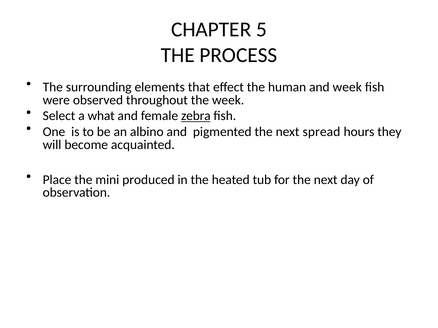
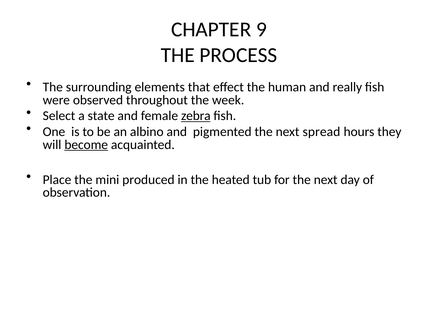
5: 5 -> 9 (261, 30)
and week: week -> really (347, 87)
what: what -> state (101, 116)
become underline: none -> present (86, 145)
